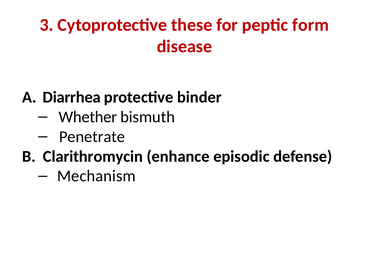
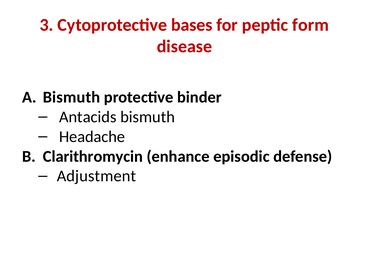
these: these -> bases (192, 25)
Diarrhea: Diarrhea -> Bismuth (72, 97)
Whether: Whether -> Antacids (88, 117)
Penetrate: Penetrate -> Headache (92, 137)
Mechanism: Mechanism -> Adjustment (96, 176)
